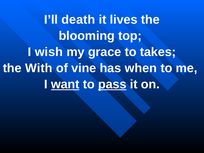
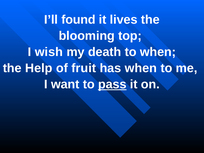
death: death -> found (78, 20)
grace: grace -> death (105, 52)
to takes: takes -> when (158, 52)
With: With -> Help (39, 68)
vine: vine -> fruit (84, 68)
want underline: present -> none (65, 84)
